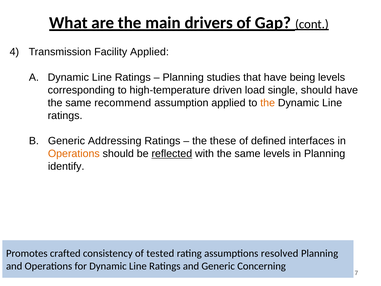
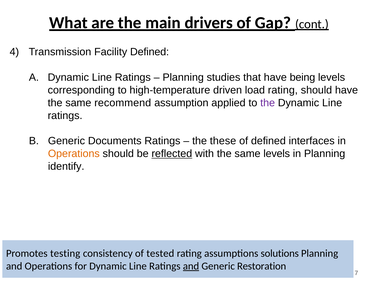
Facility Applied: Applied -> Defined (150, 52)
load single: single -> rating (283, 90)
the colour: orange -> purple (268, 103)
Addressing: Addressing -> Documents (115, 141)
crafted: crafted -> testing (65, 253)
resolved: resolved -> solutions (280, 253)
and underline: none -> present (191, 266)
Concerning: Concerning -> Restoration (262, 266)
